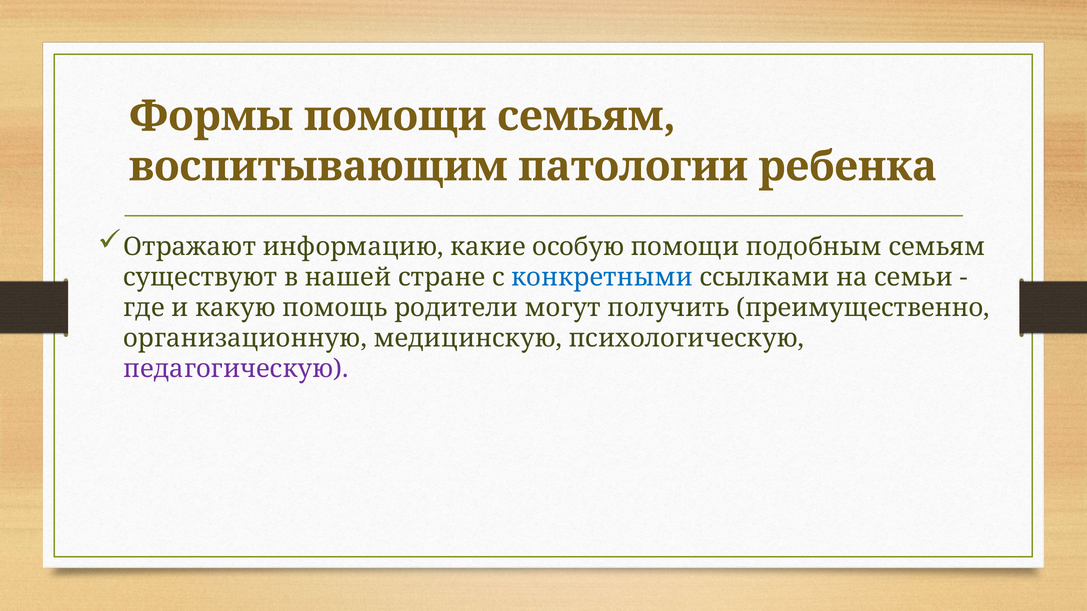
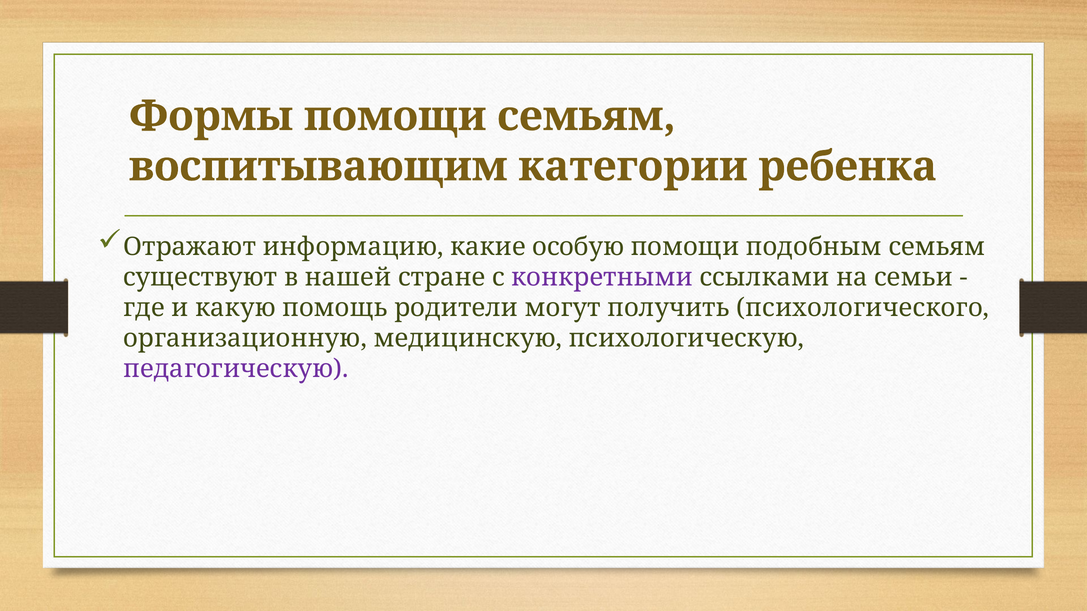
патологии: патологии -> категории (633, 167)
конкретными colour: blue -> purple (602, 278)
преимущественно: преимущественно -> психологического (863, 308)
